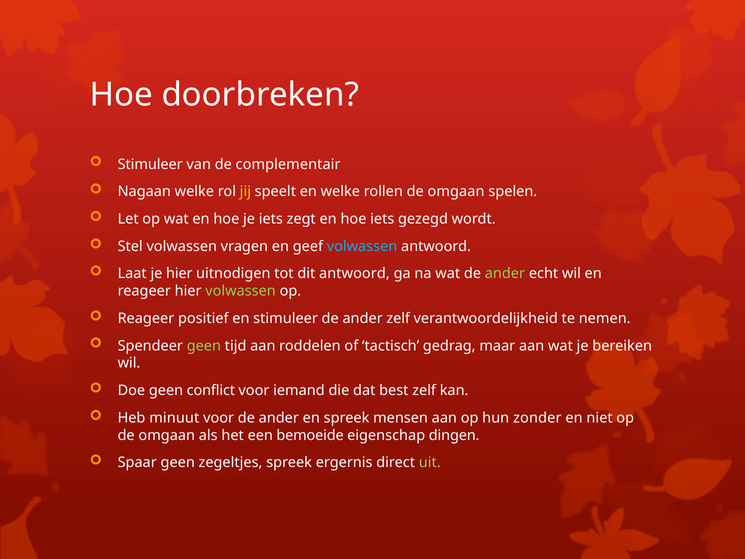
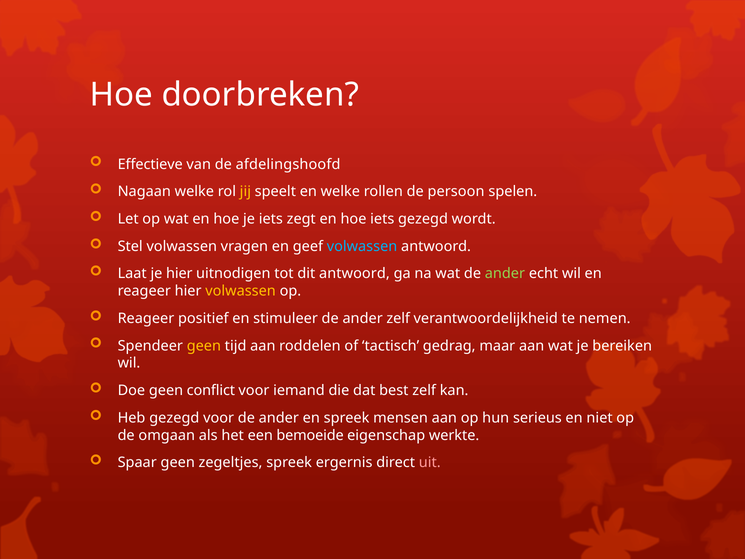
Stimuleer: Stimuleer -> Effectieve (150, 164)
complementair: complementair -> afdelingshoofd (288, 164)
rollen de omgaan: omgaan -> persoon (456, 191)
volwassen colour: light green -> yellow (241, 291)
geen colour: light green -> yellow (204, 346)
Heb minuut: minuut -> gezegd (174, 418)
zonder: zonder -> serieus (537, 418)
dingen: dingen -> werkte (454, 435)
uit colour: light green -> pink (430, 462)
